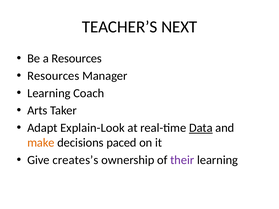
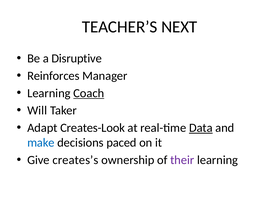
a Resources: Resources -> Disruptive (77, 59)
Resources: Resources -> Reinforces (53, 76)
Coach underline: none -> present (89, 93)
Arts: Arts -> Will (37, 111)
Explain-Look: Explain-Look -> Creates-Look (93, 128)
make colour: orange -> blue (41, 143)
